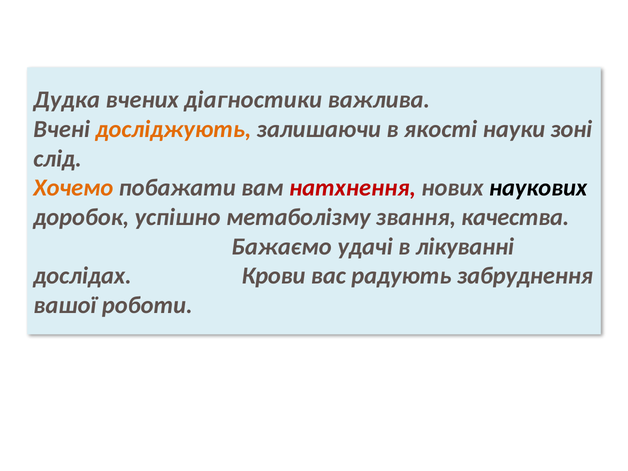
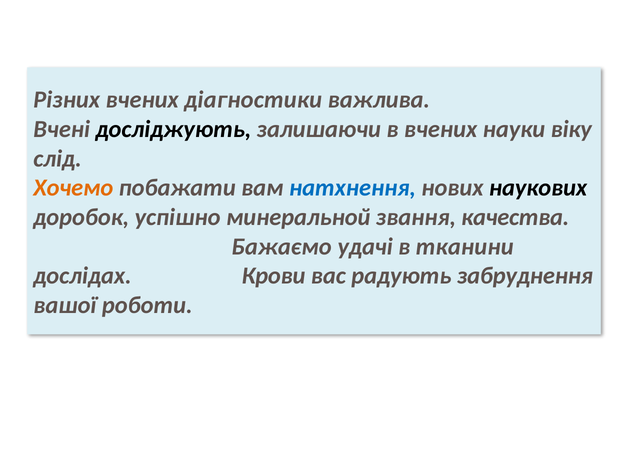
Дудка: Дудка -> Різних (67, 100)
досліджують colour: orange -> black (173, 129)
в якості: якості -> вчених (441, 129)
зоні: зоні -> віку (571, 129)
натхнення colour: red -> blue (352, 188)
метаболізму: метаболізму -> минеральной (298, 217)
лікуванні: лікуванні -> тканини (465, 247)
